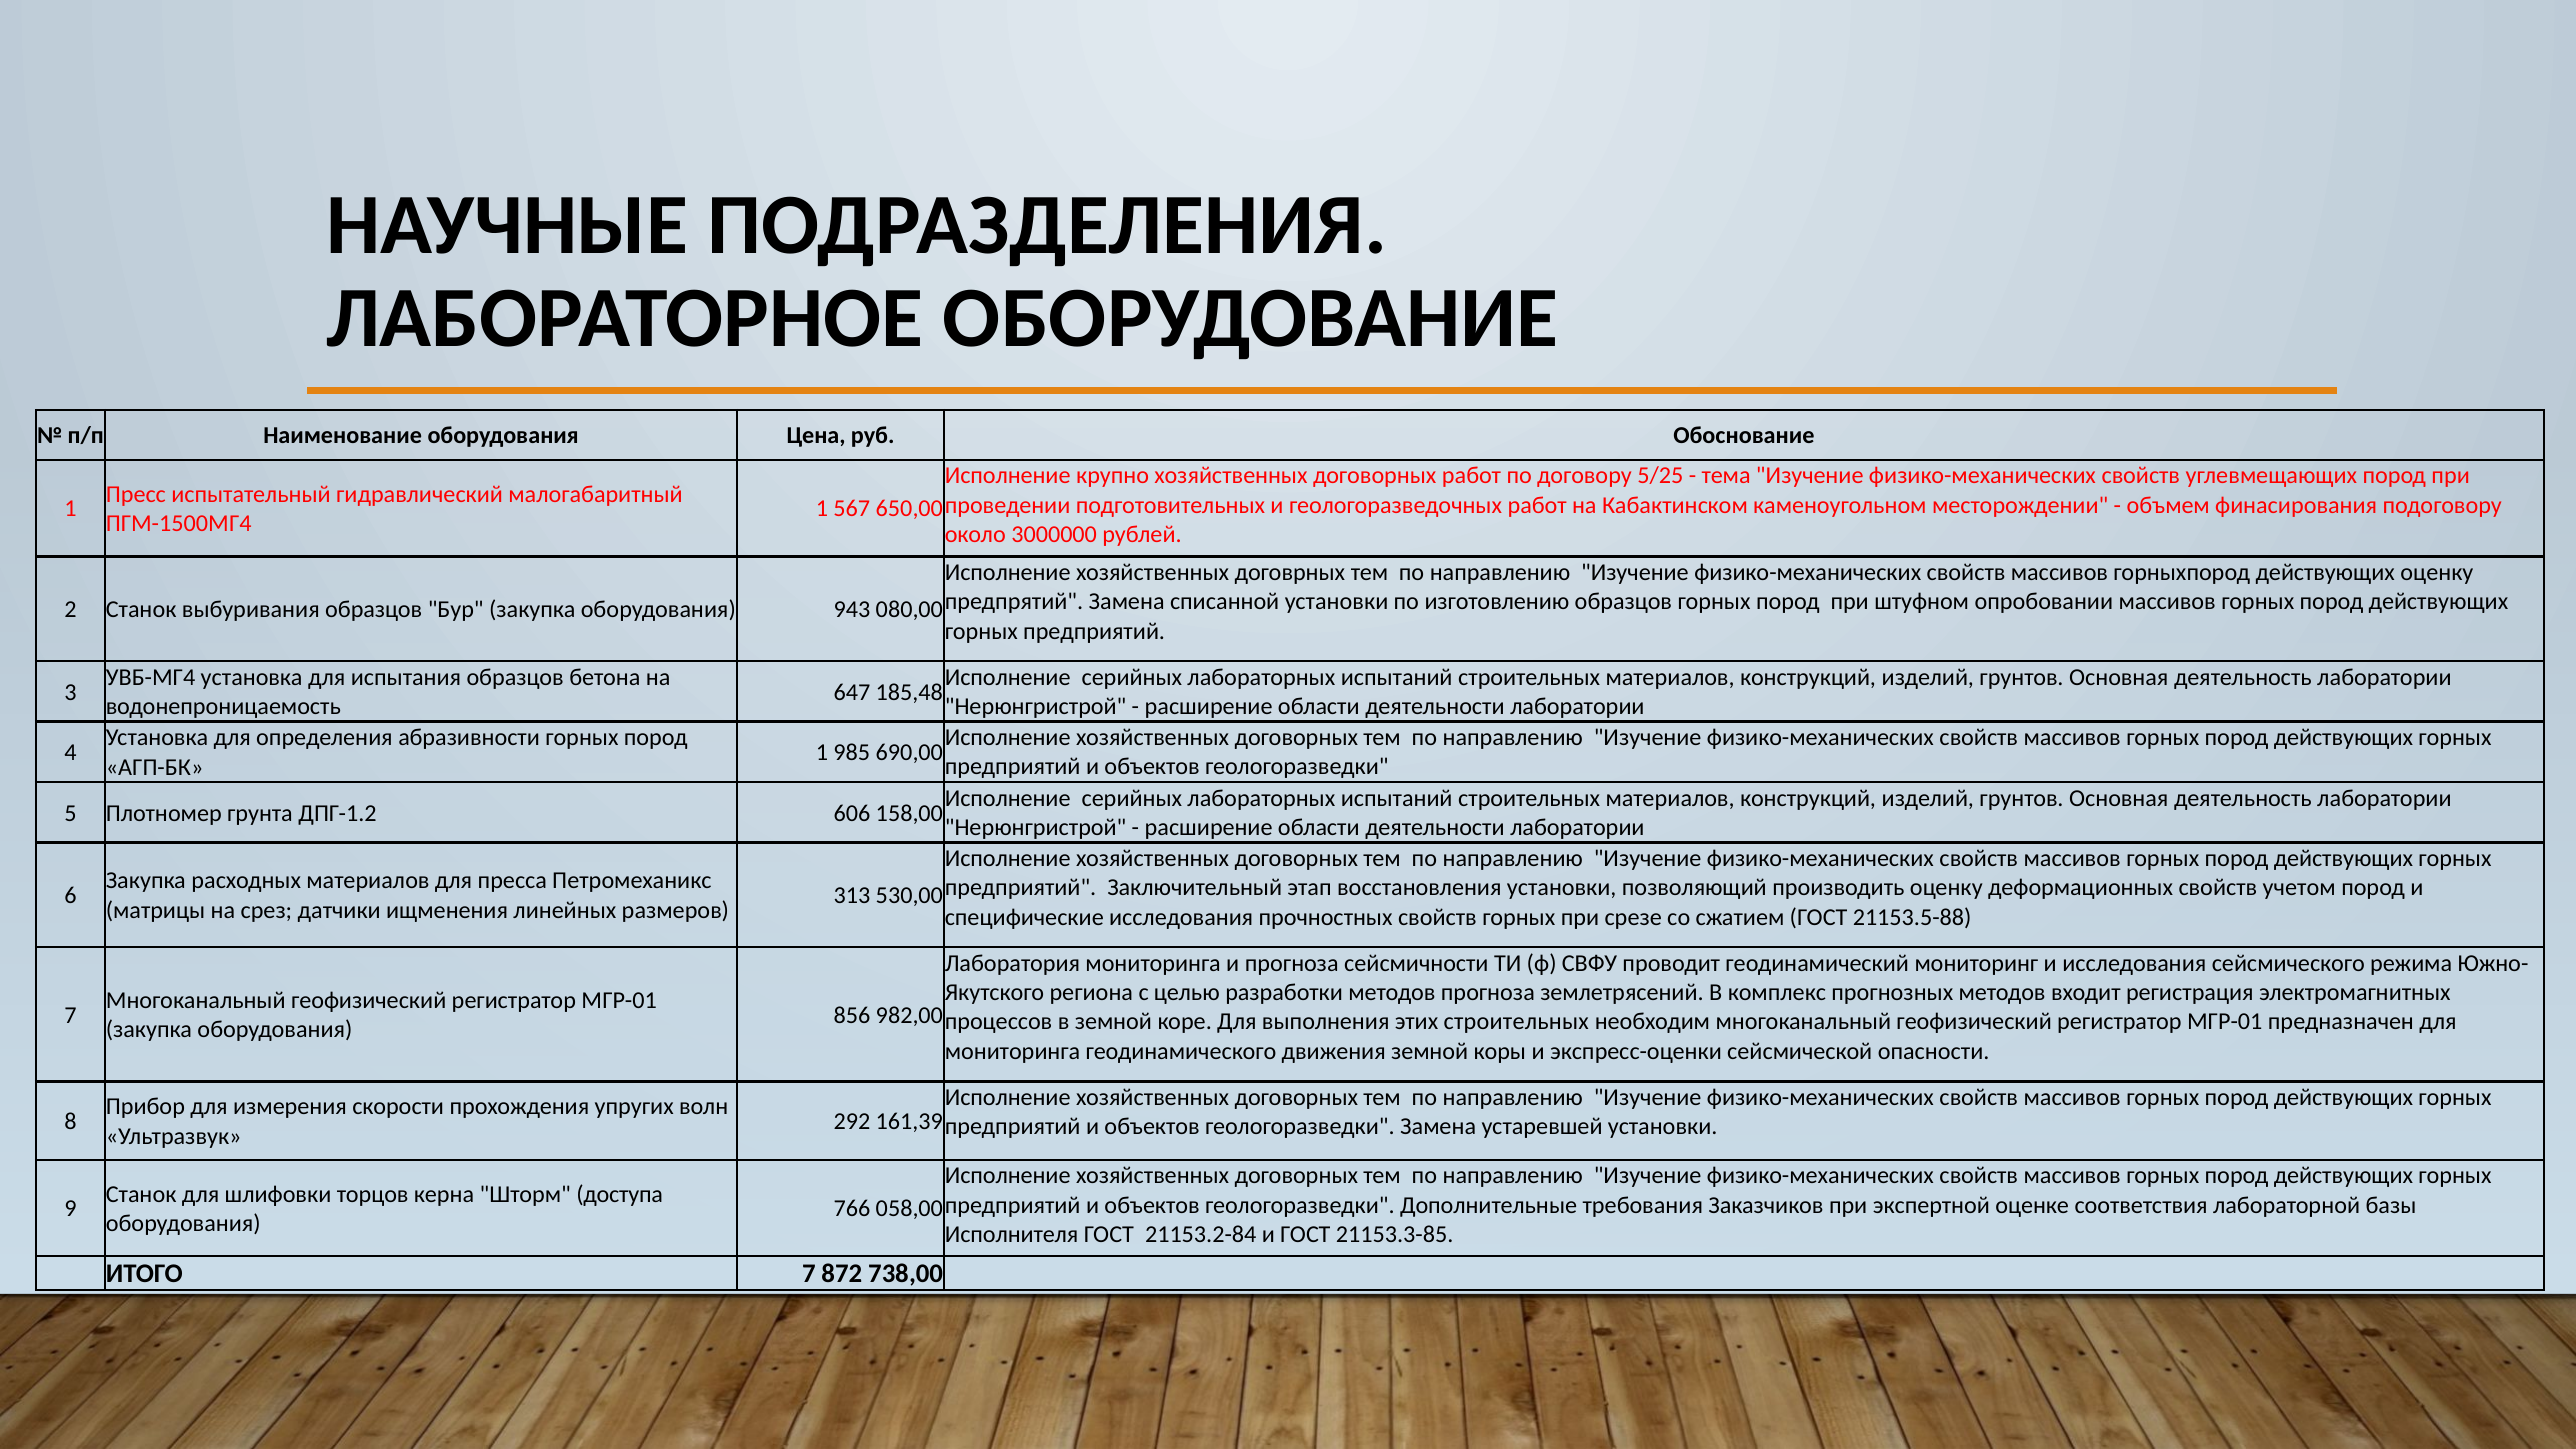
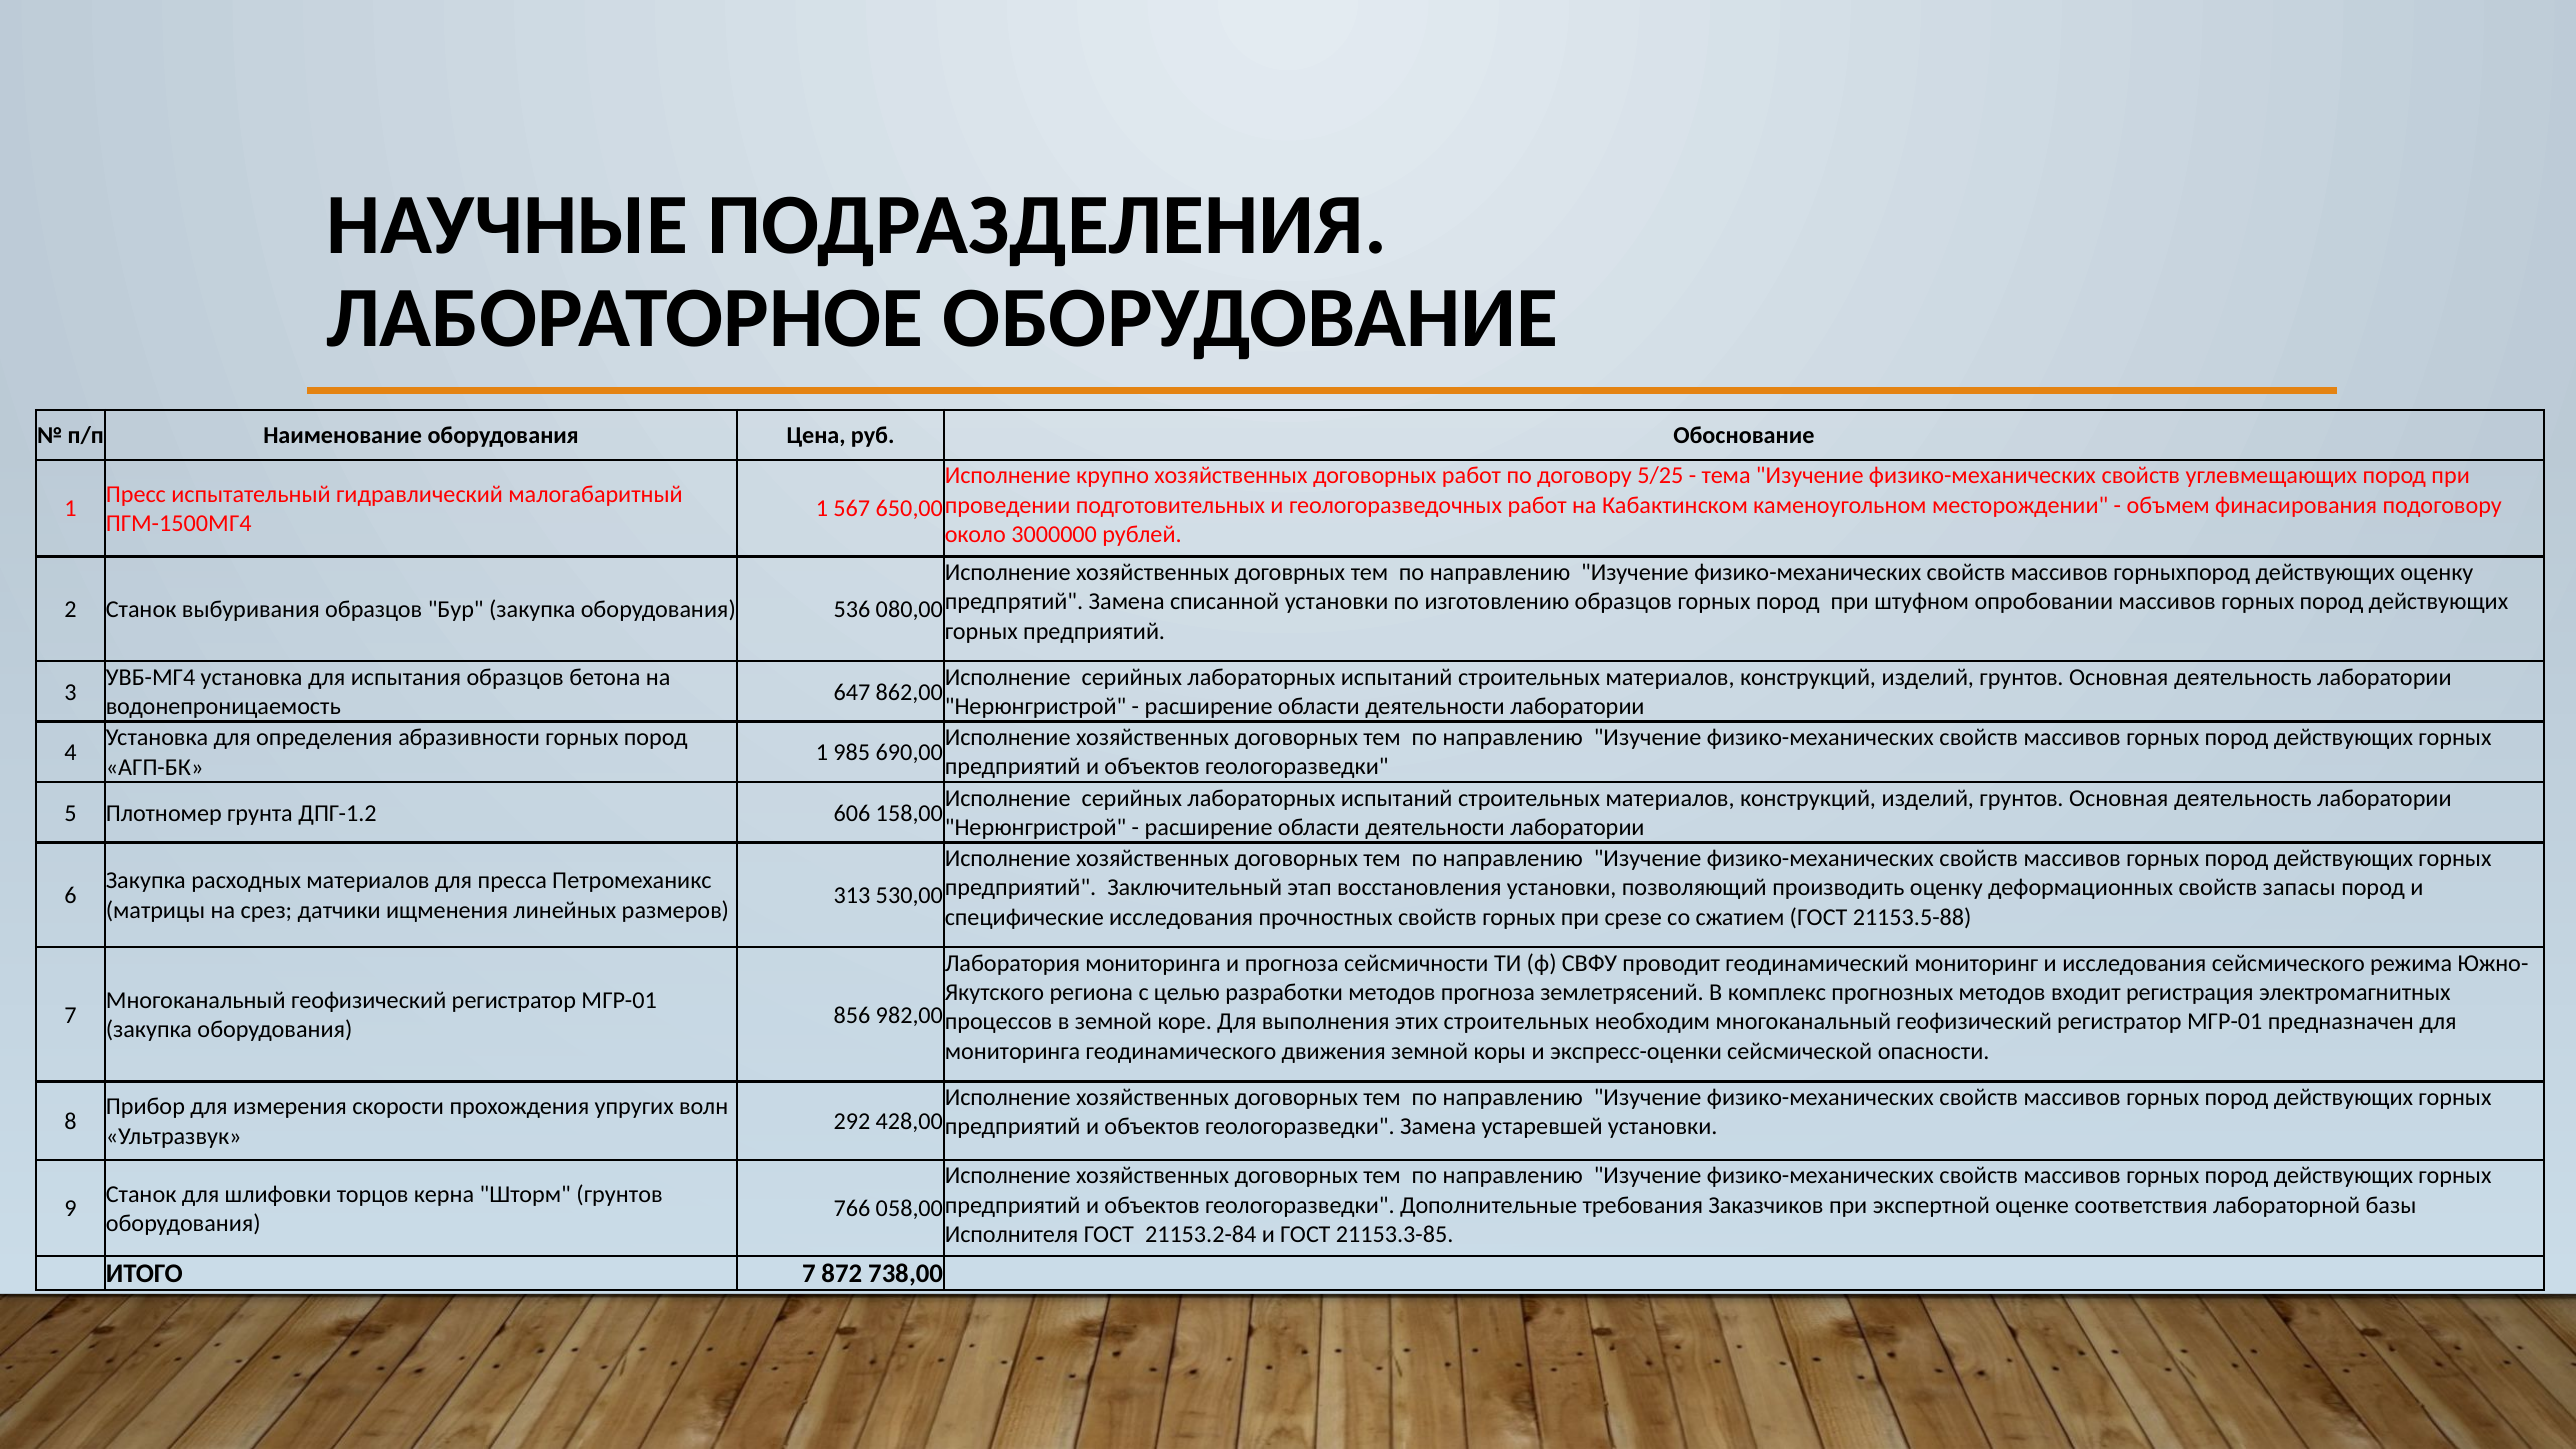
943: 943 -> 536 (852, 609)
185,48: 185,48 -> 862,00 (909, 692)
учетом: учетом -> запасы (2299, 888)
161,39: 161,39 -> 428,00 (909, 1122)
Шторм доступа: доступа -> грунтов (620, 1194)
